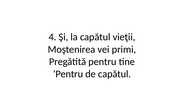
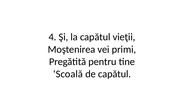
Pentru: Pentru -> Scoală (68, 74)
